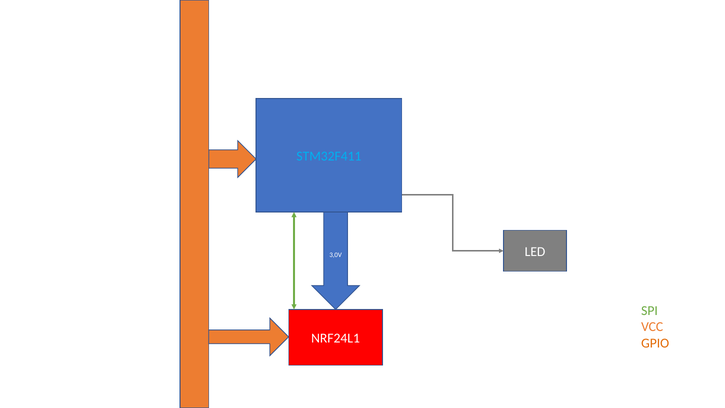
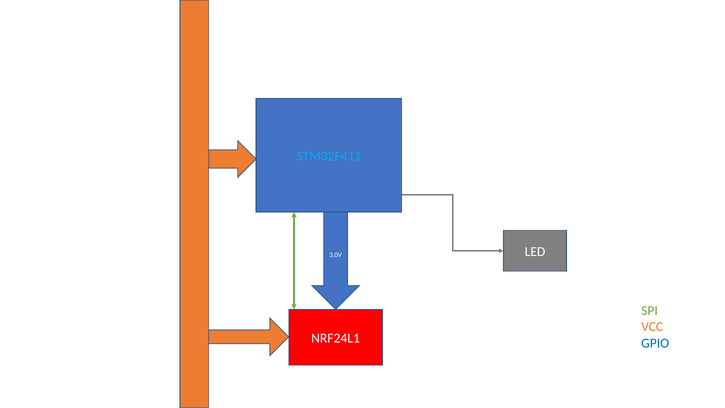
GPIO colour: orange -> blue (655, 343)
